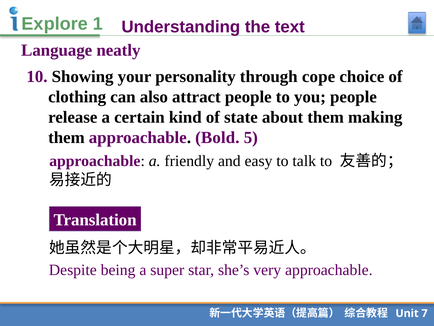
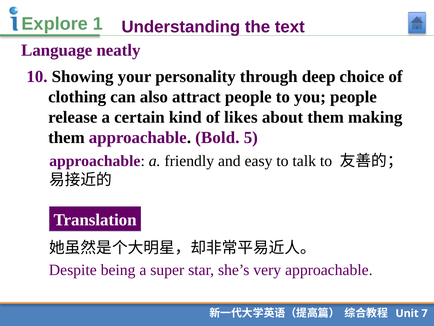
cope: cope -> deep (319, 77)
state: state -> likes (241, 117)
